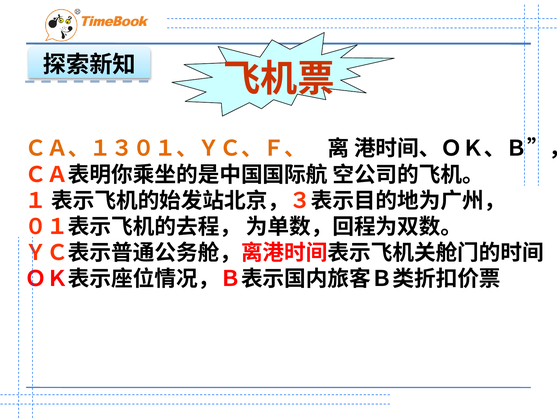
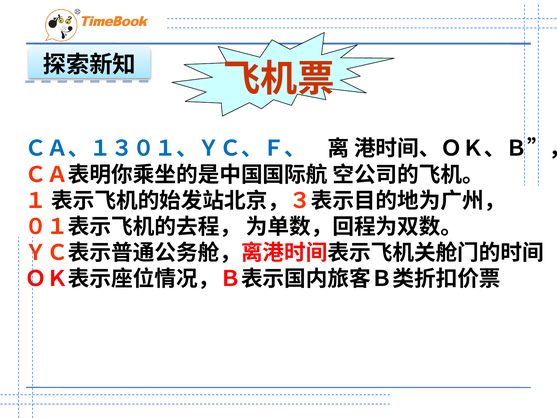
ＣＡ、１３０１、ＹＣ、Ｆ、 colour: orange -> blue (165, 149)
